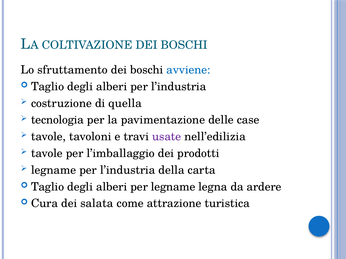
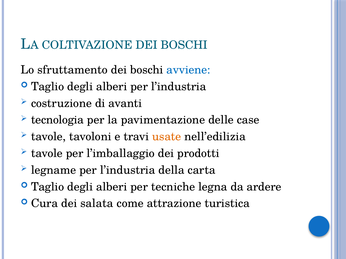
quella: quella -> avanti (125, 103)
usate colour: purple -> orange (167, 137)
per legname: legname -> tecniche (173, 187)
